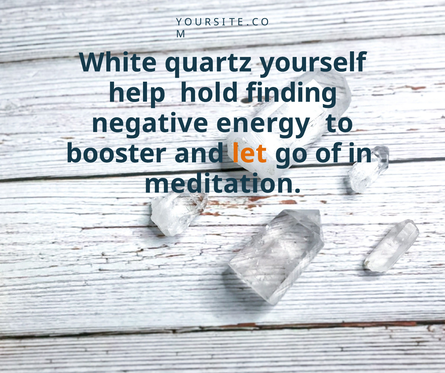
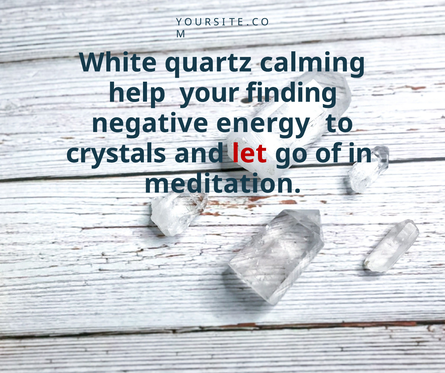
yourself: yourself -> calming (313, 63)
hold: hold -> your (209, 93)
booster: booster -> crystals (116, 154)
let colour: orange -> red (249, 154)
